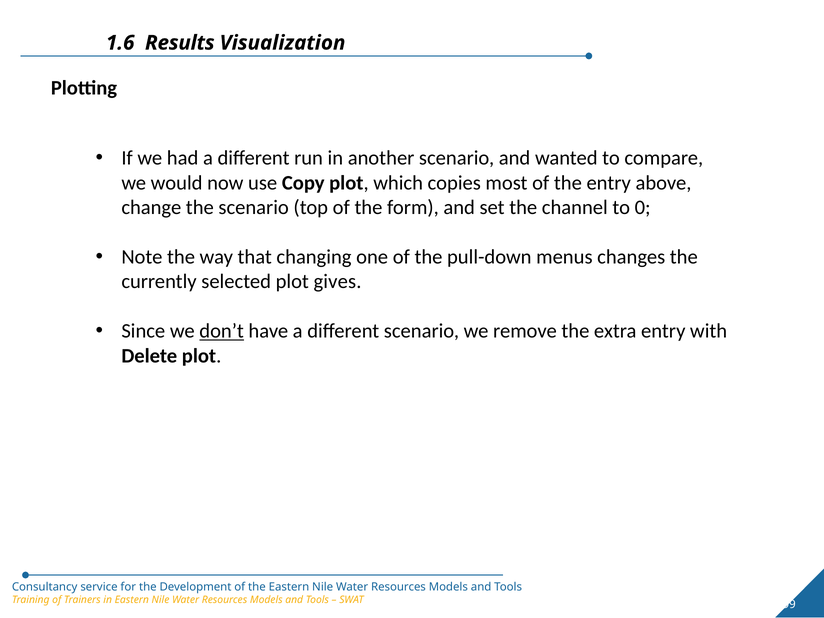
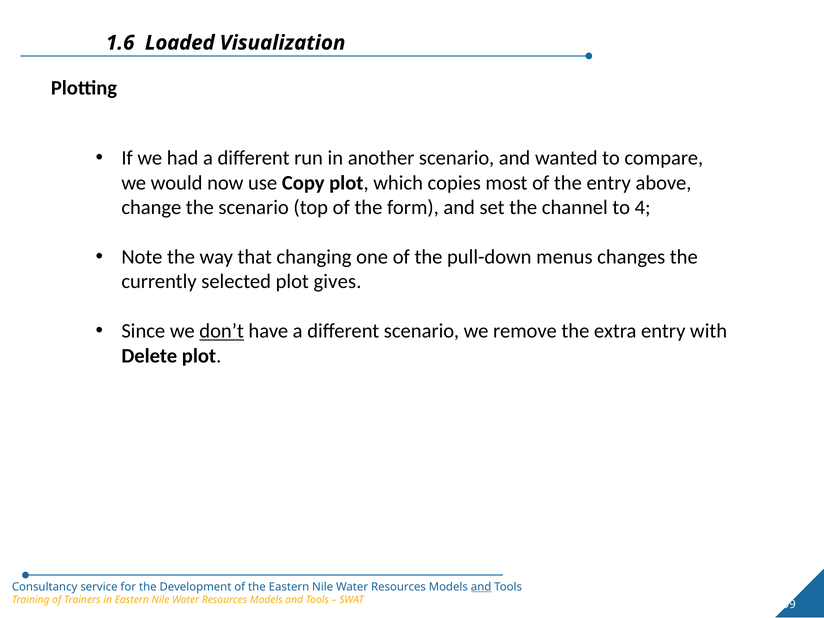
Results: Results -> Loaded (180, 43)
0: 0 -> 4 (643, 208)
and underline: none -> present (481, 587)
